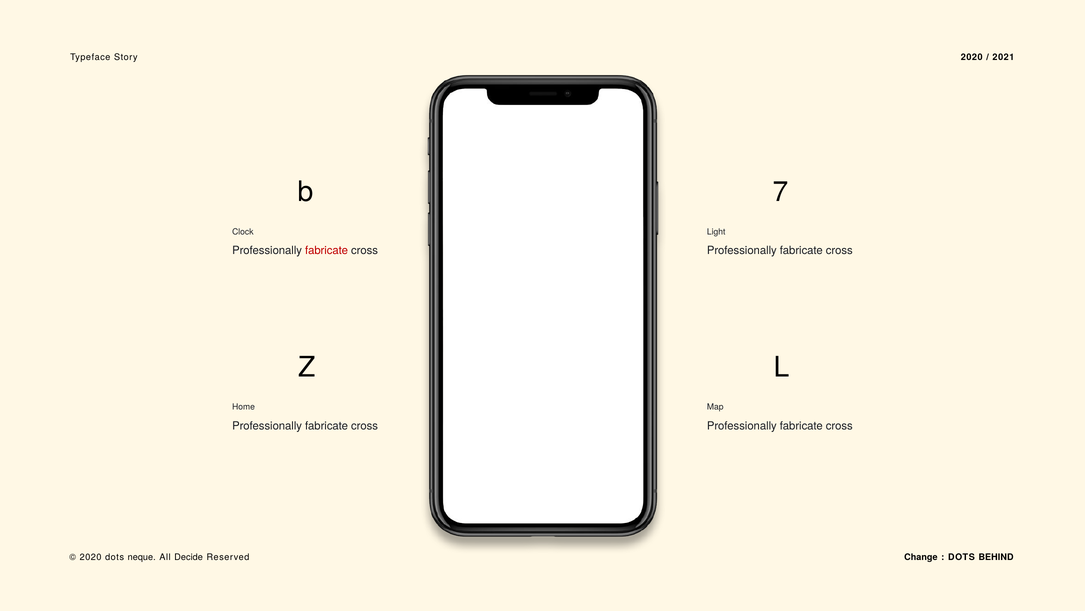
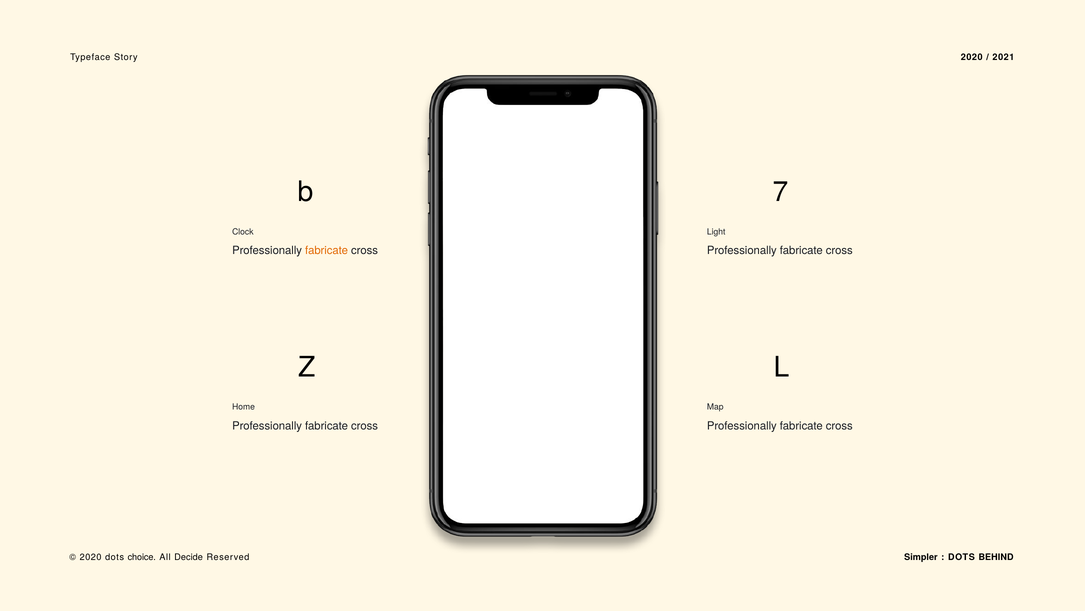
fabricate colour: red -> orange (327, 250)
neque: neque -> choice (142, 557)
Change: Change -> Simpler (921, 557)
